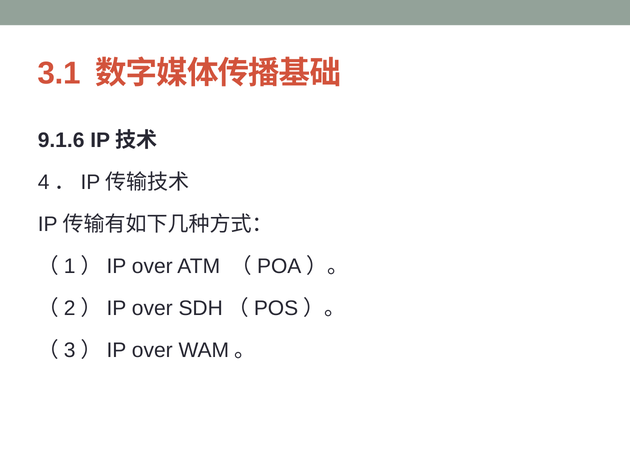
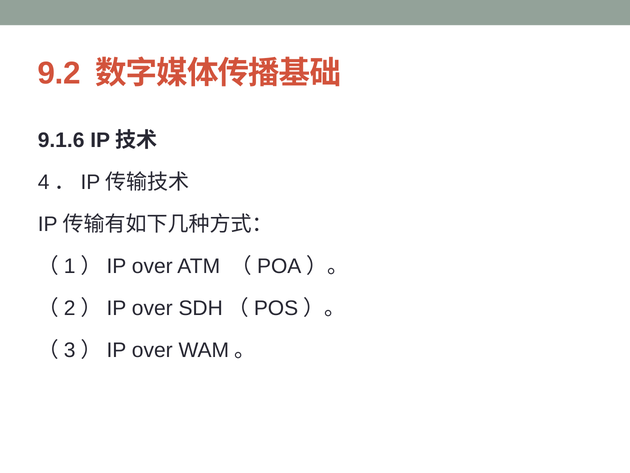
3.1: 3.1 -> 9.2 (59, 73)
